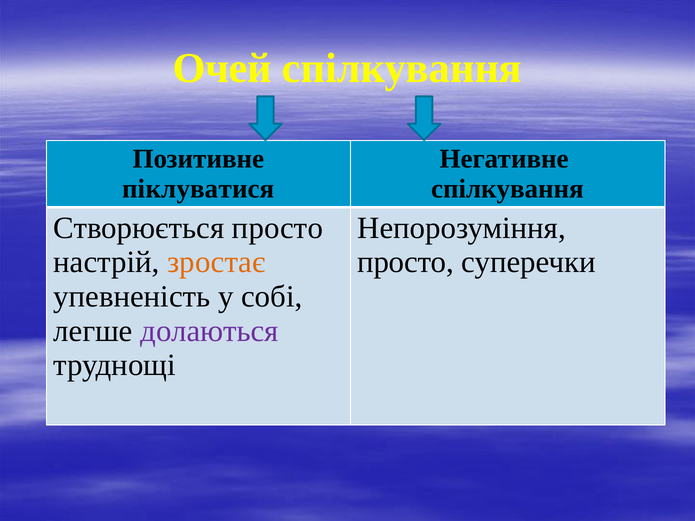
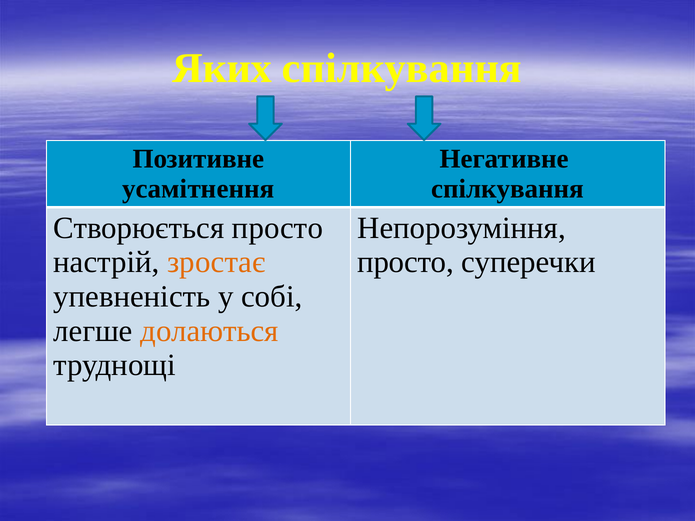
Очей: Очей -> Яких (222, 68)
піклуватися: піклуватися -> усамітнення (198, 189)
долаються colour: purple -> orange (209, 331)
